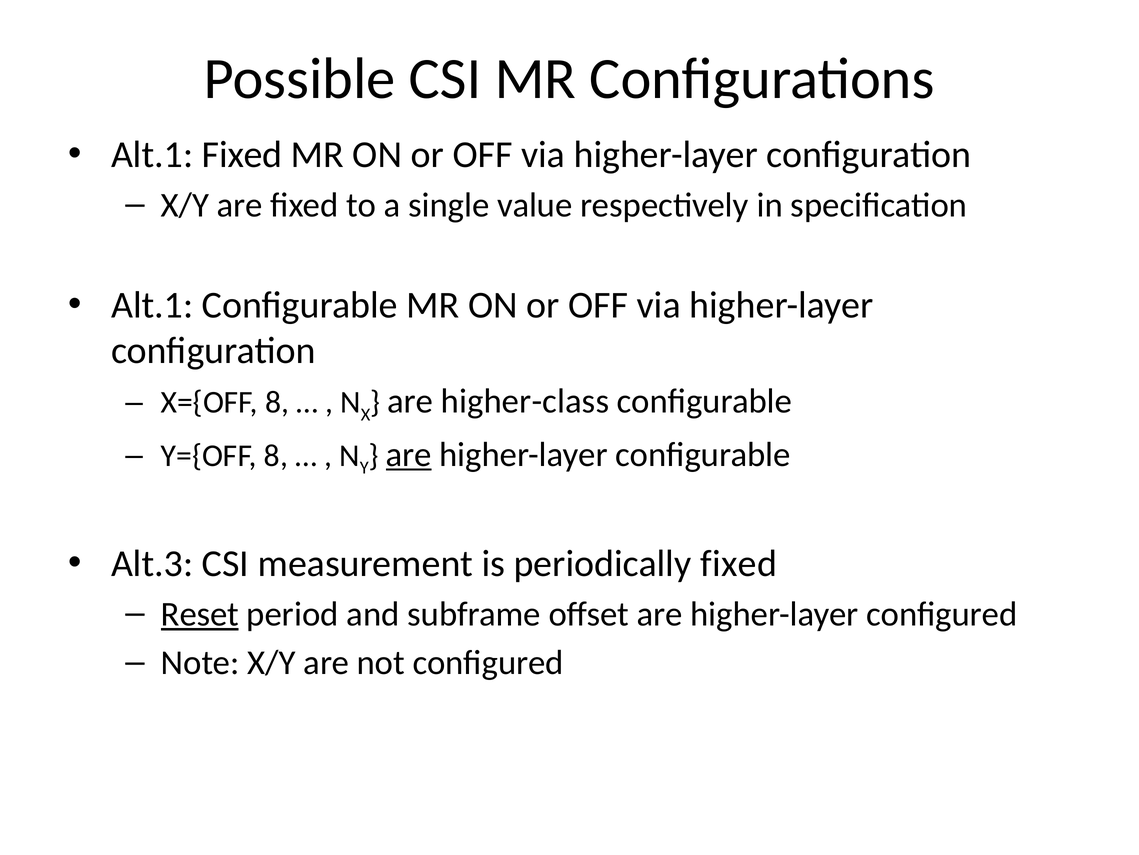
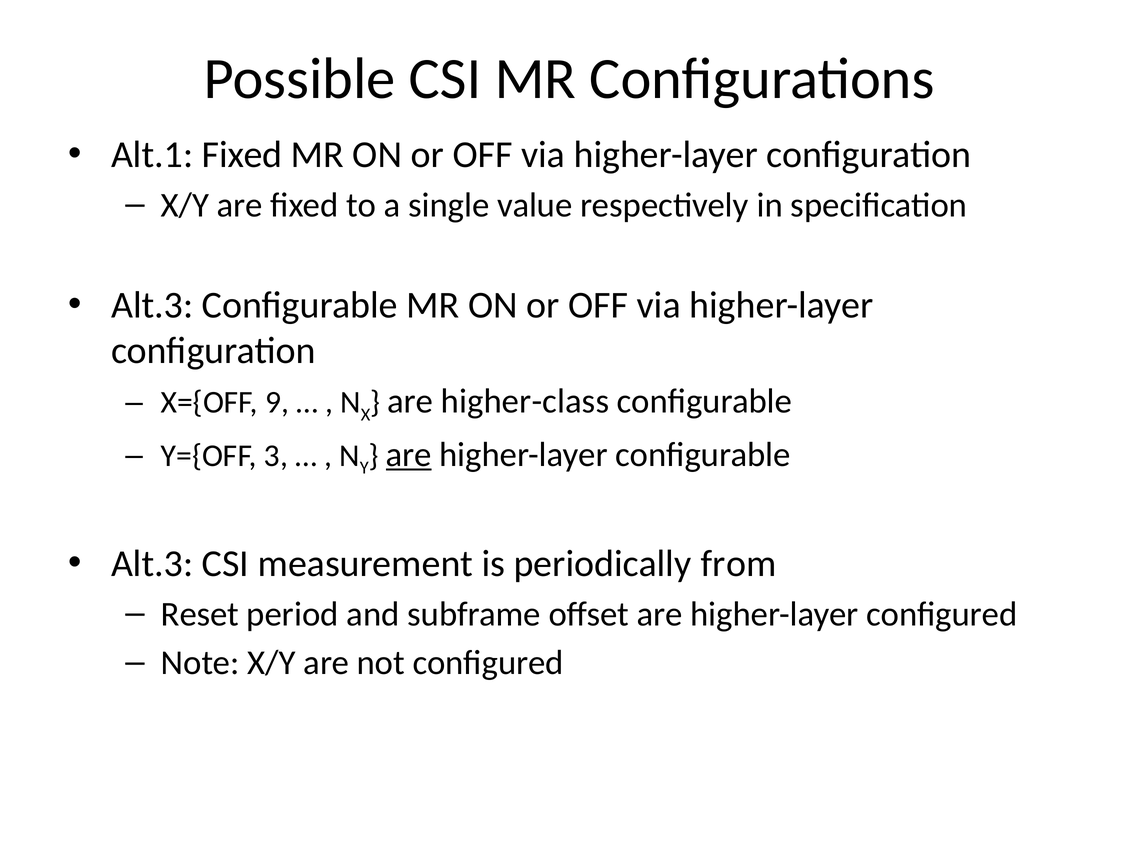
Alt.1: Alt.1 -> Alt.3 (152, 305)
X={OFF 8: 8 -> 9 (277, 402)
Y={OFF 8: 8 -> 3 (276, 455)
periodically fixed: fixed -> from (739, 563)
Reset underline: present -> none (200, 614)
